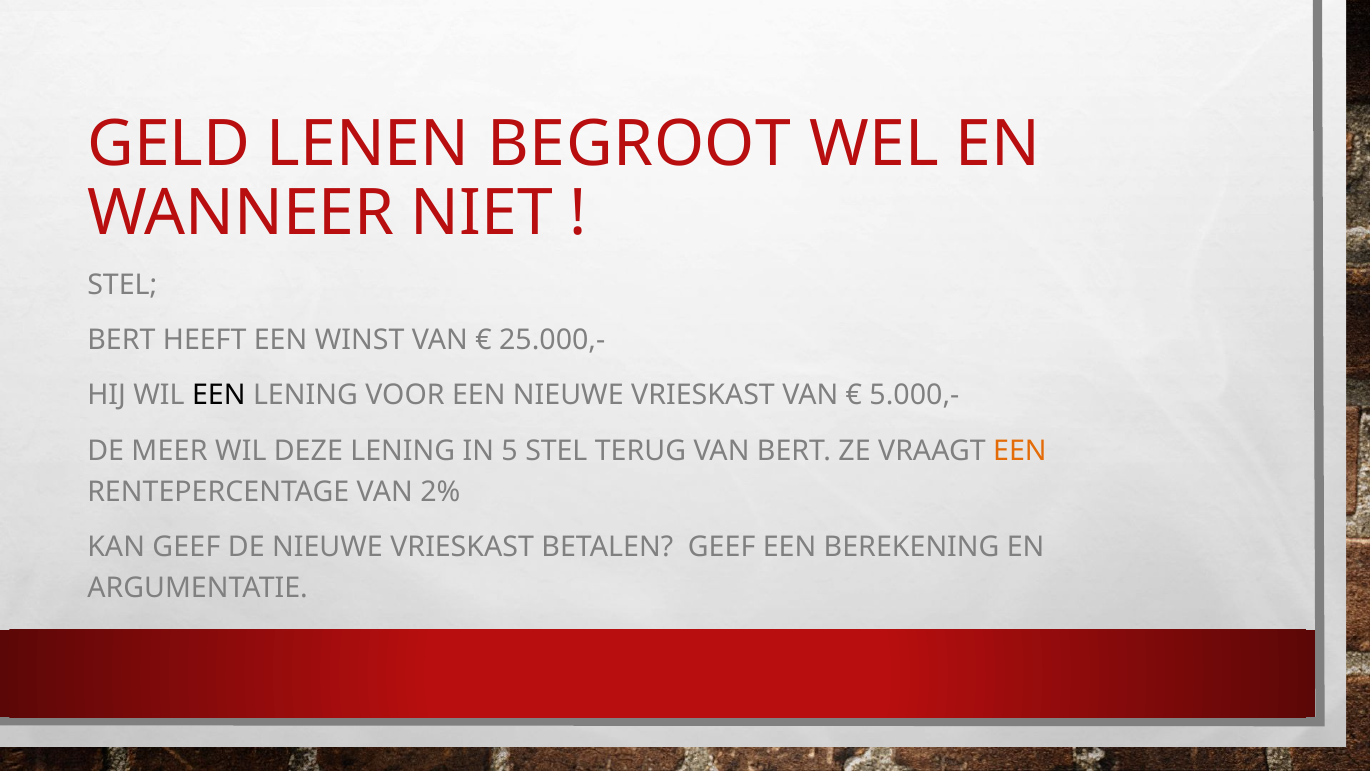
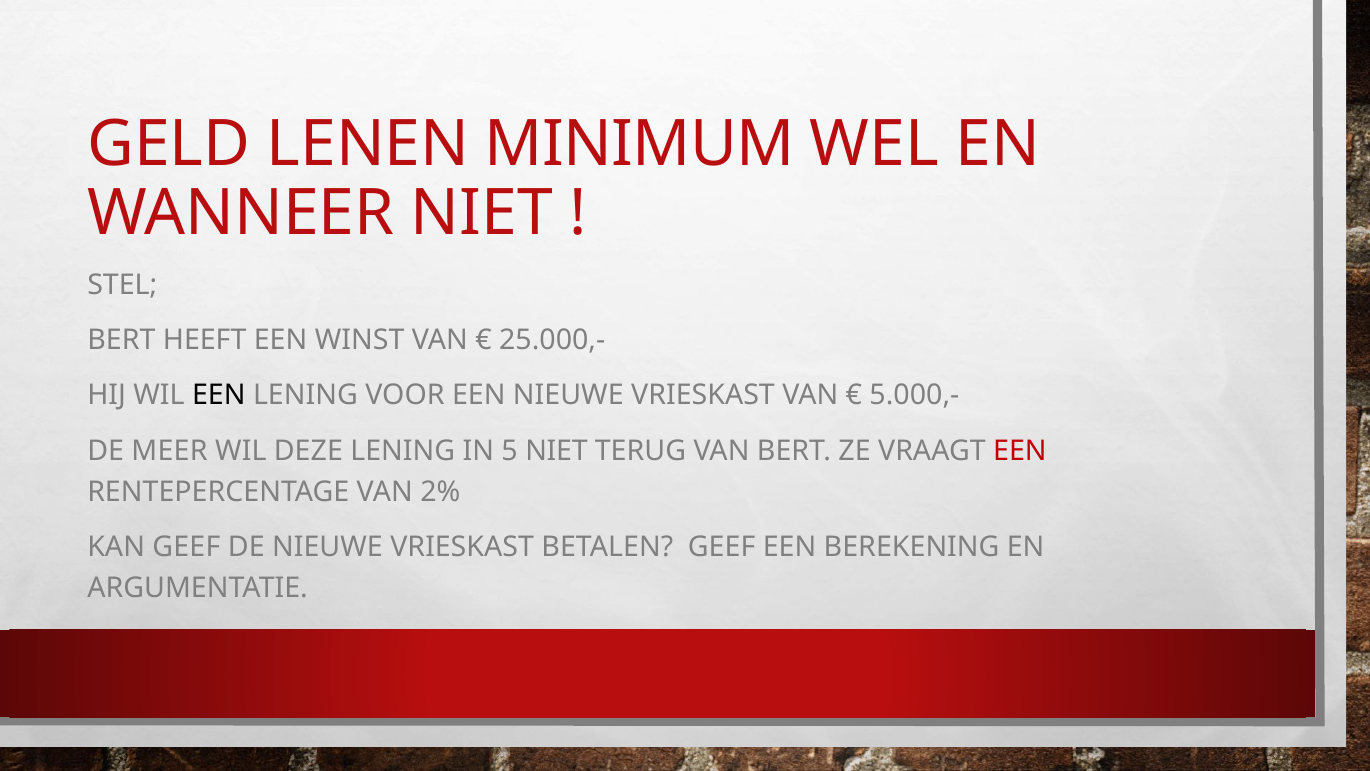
BEGROOT: BEGROOT -> MINIMUM (640, 144)
5 STEL: STEL -> NIET (556, 451)
EEN colour: orange -> red (1020, 451)
